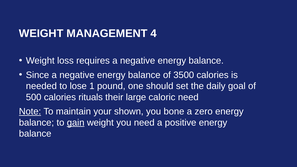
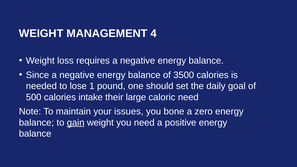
rituals: rituals -> intake (91, 97)
Note underline: present -> none (30, 111)
shown: shown -> issues (129, 111)
